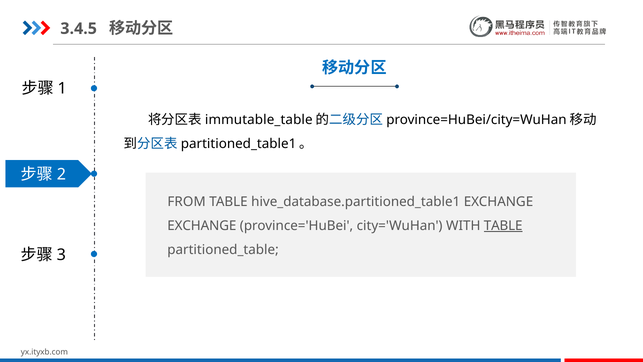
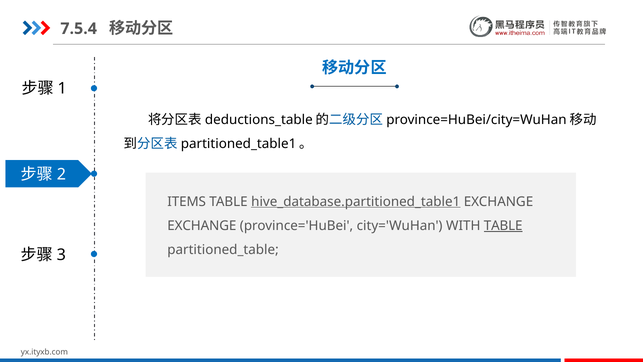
3.4.5: 3.4.5 -> 7.5.4 (79, 29)
immutable_table: immutable_table -> deductions_table (259, 120)
FROM: FROM -> ITEMS (187, 201)
hive_database.partitioned_table1 underline: none -> present (356, 201)
